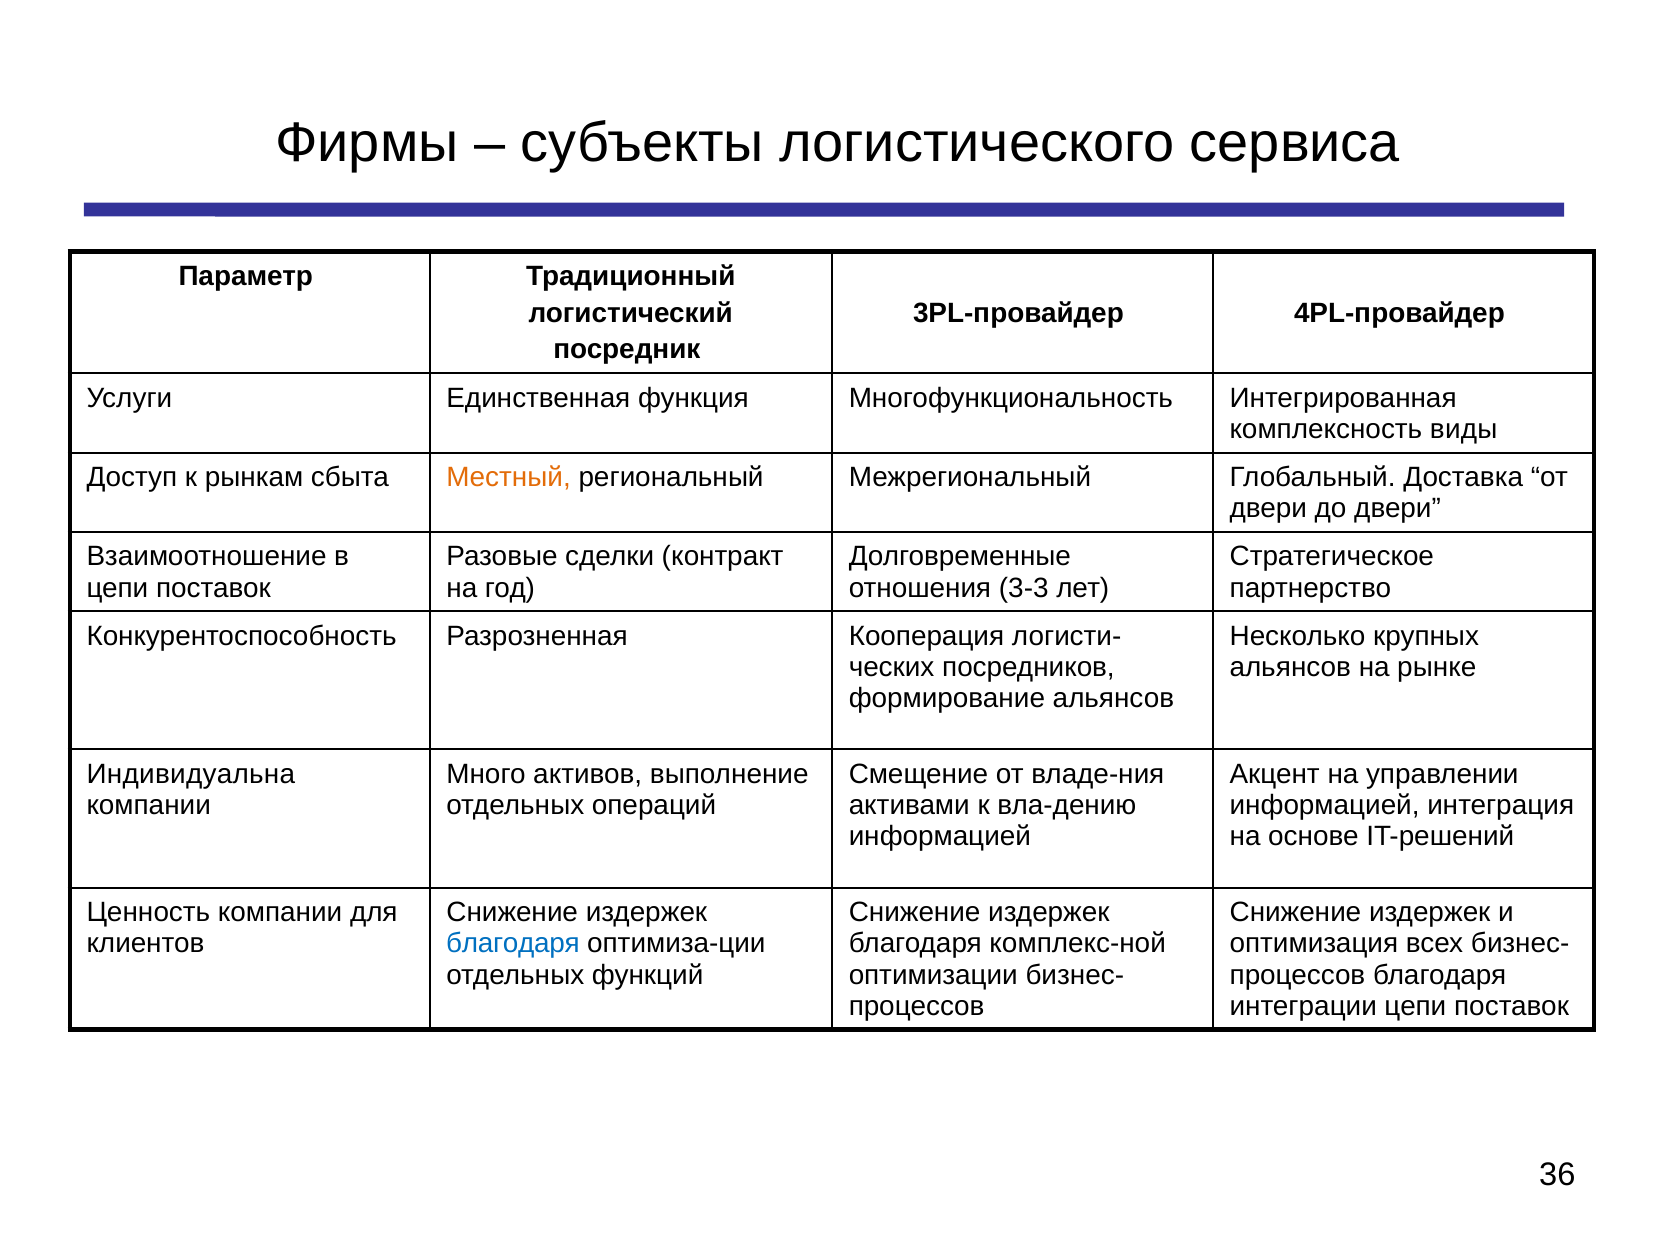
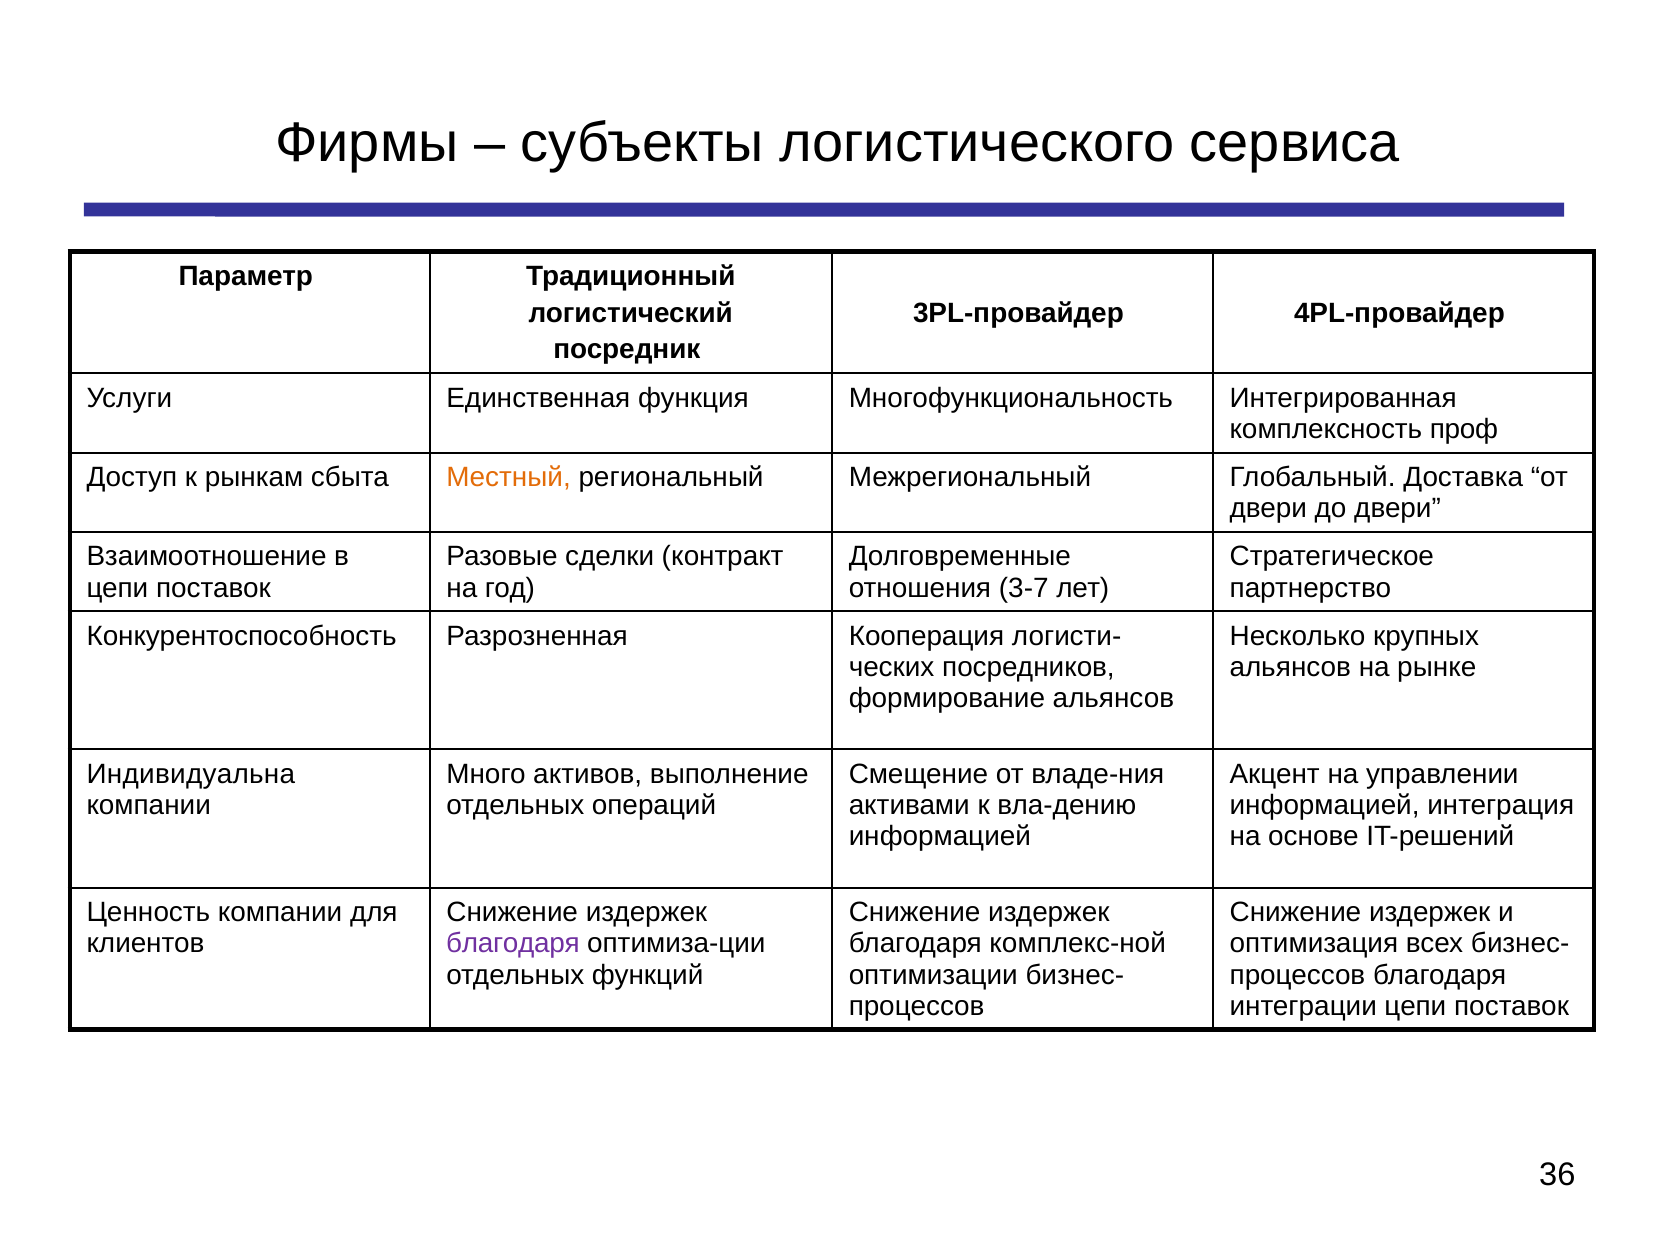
виды: виды -> проф (1464, 429)
3-3: 3-3 -> 3-7 (1024, 588)
благодаря colour: blue -> purple (513, 944)
